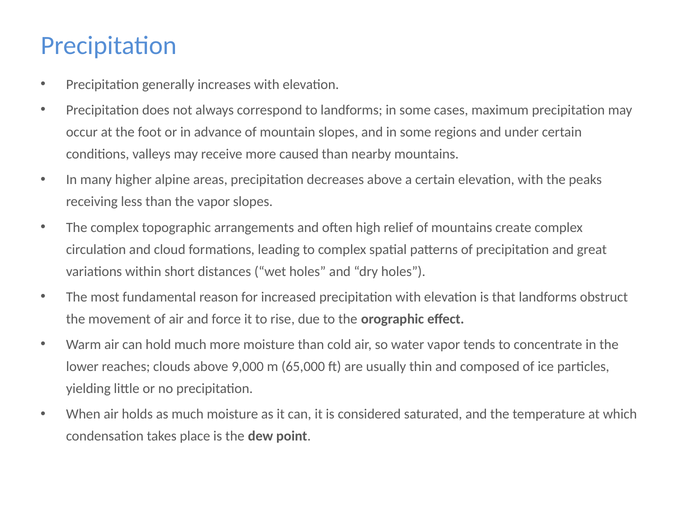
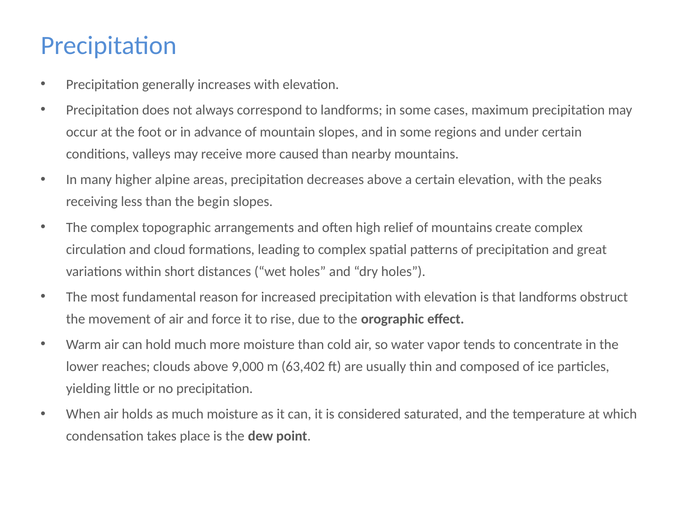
the vapor: vapor -> begin (214, 202)
65,000: 65,000 -> 63,402 (303, 367)
